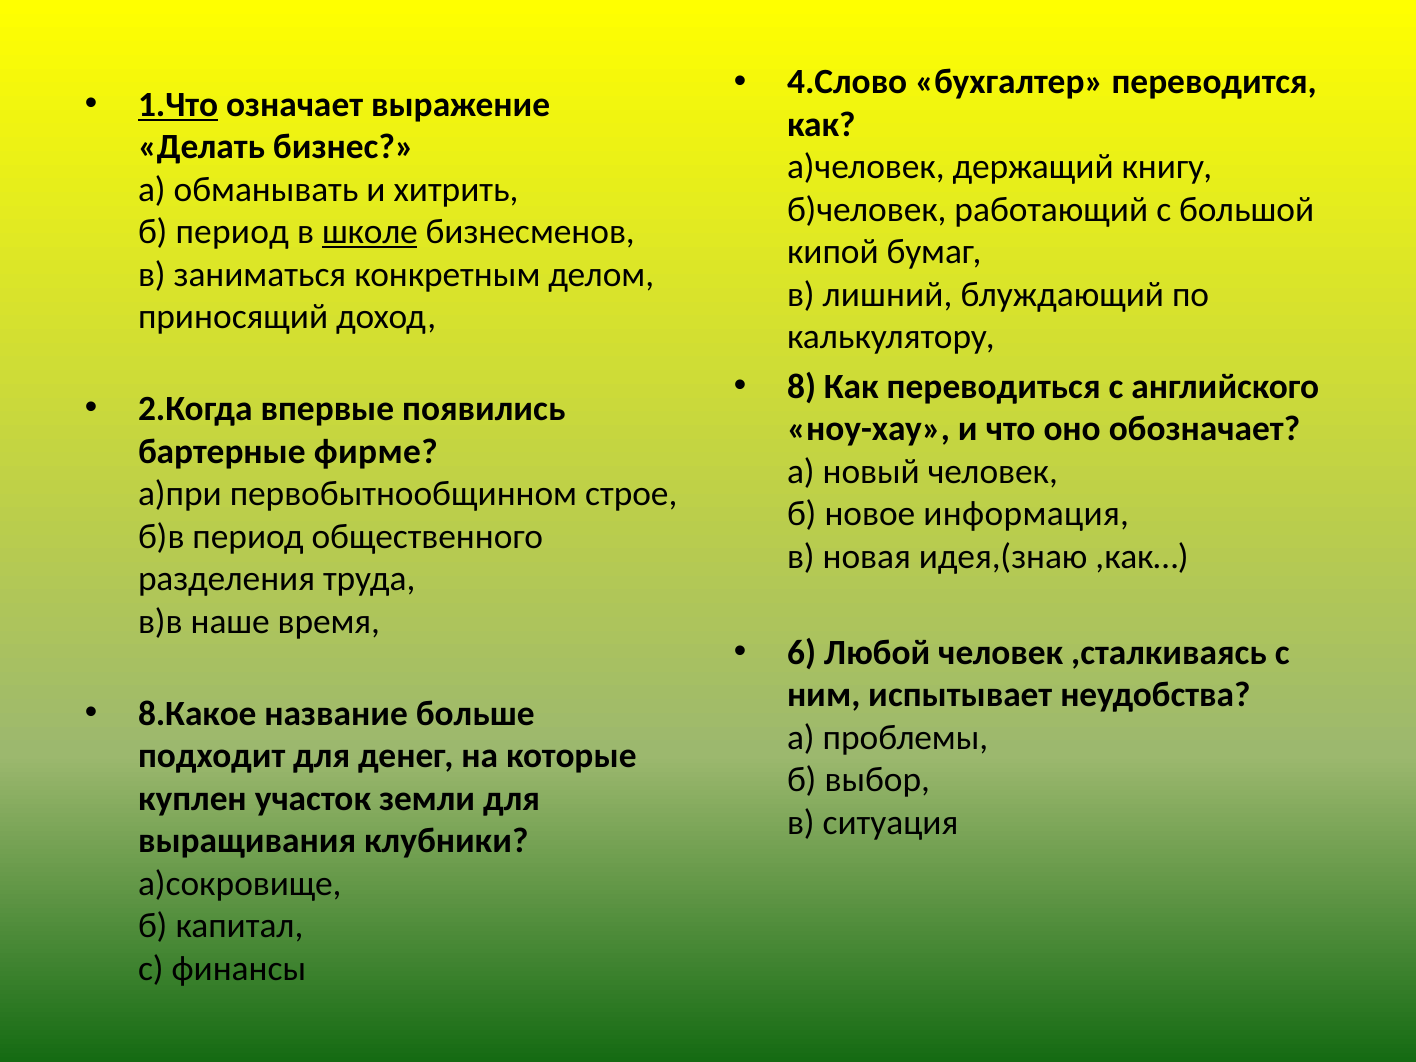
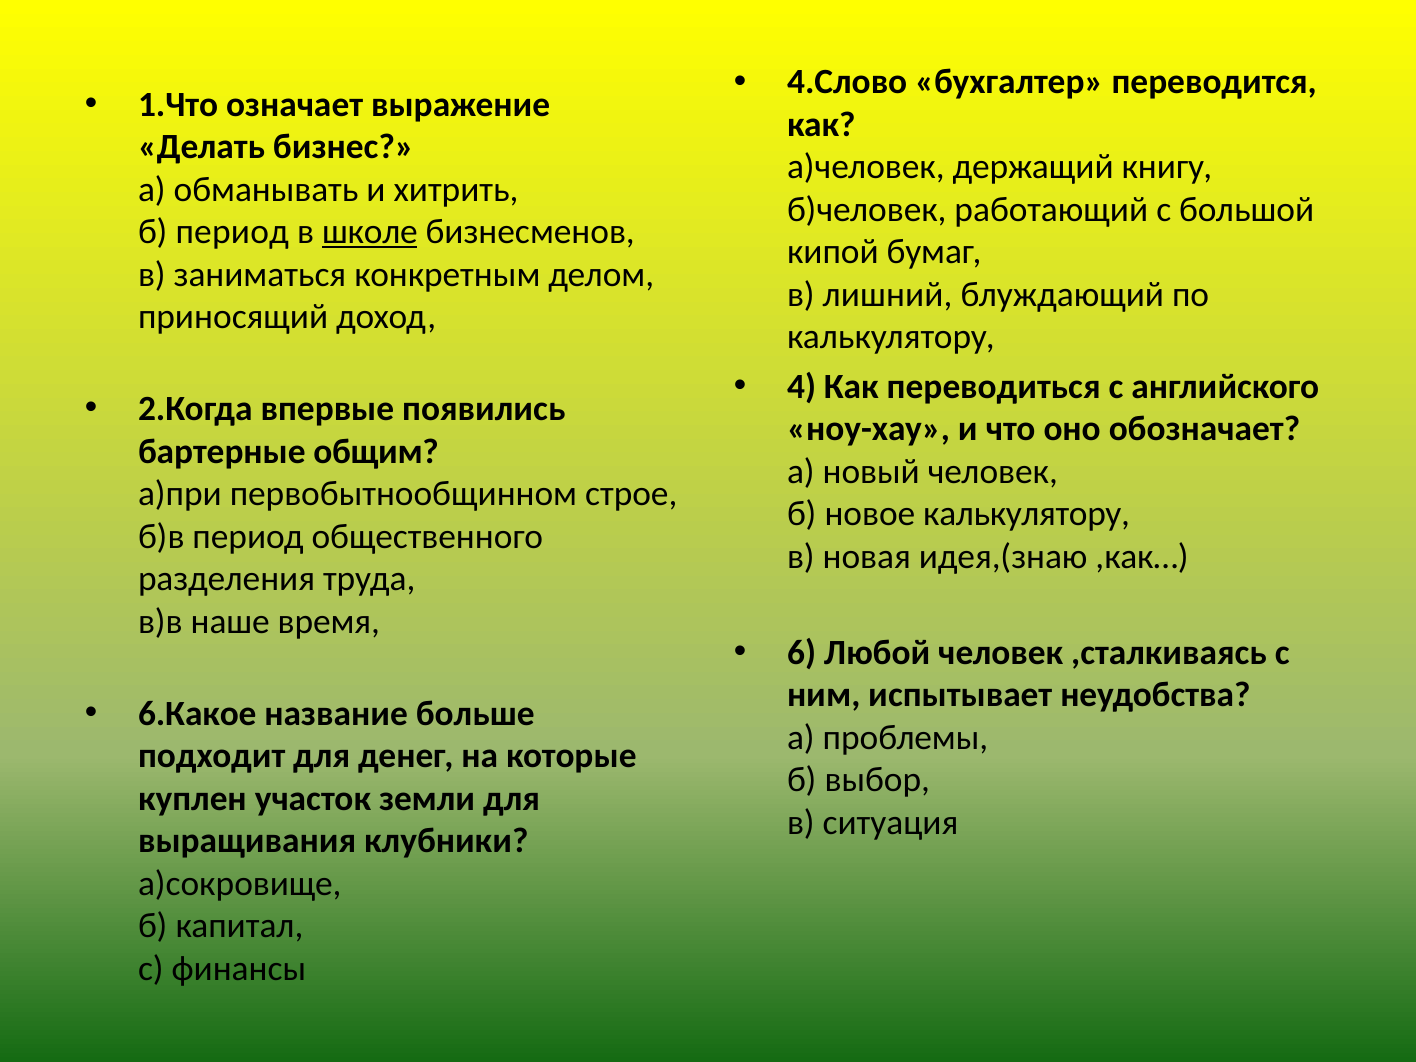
1.Что underline: present -> none (178, 105)
8: 8 -> 4 (802, 387)
фирме: фирме -> общим (376, 452)
новое информация: информация -> калькулятору (1027, 514)
8.Какое: 8.Какое -> 6.Какое (197, 713)
